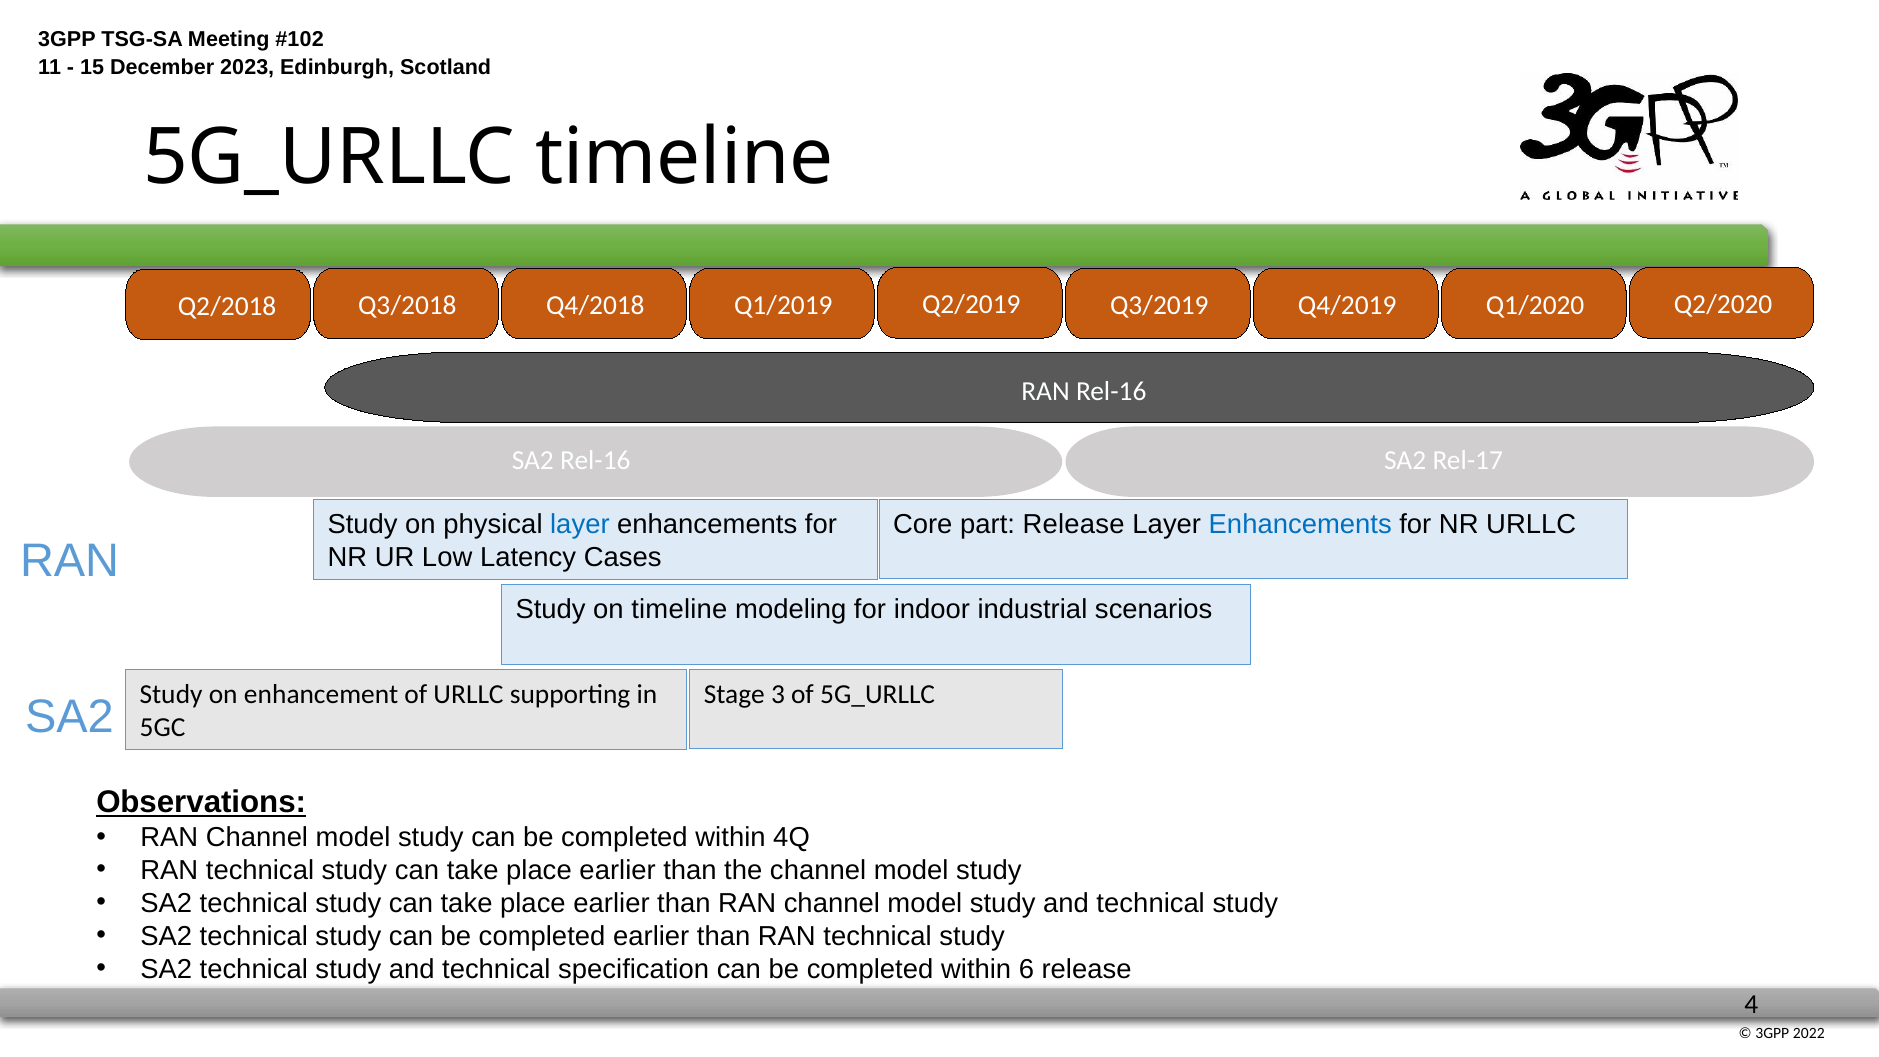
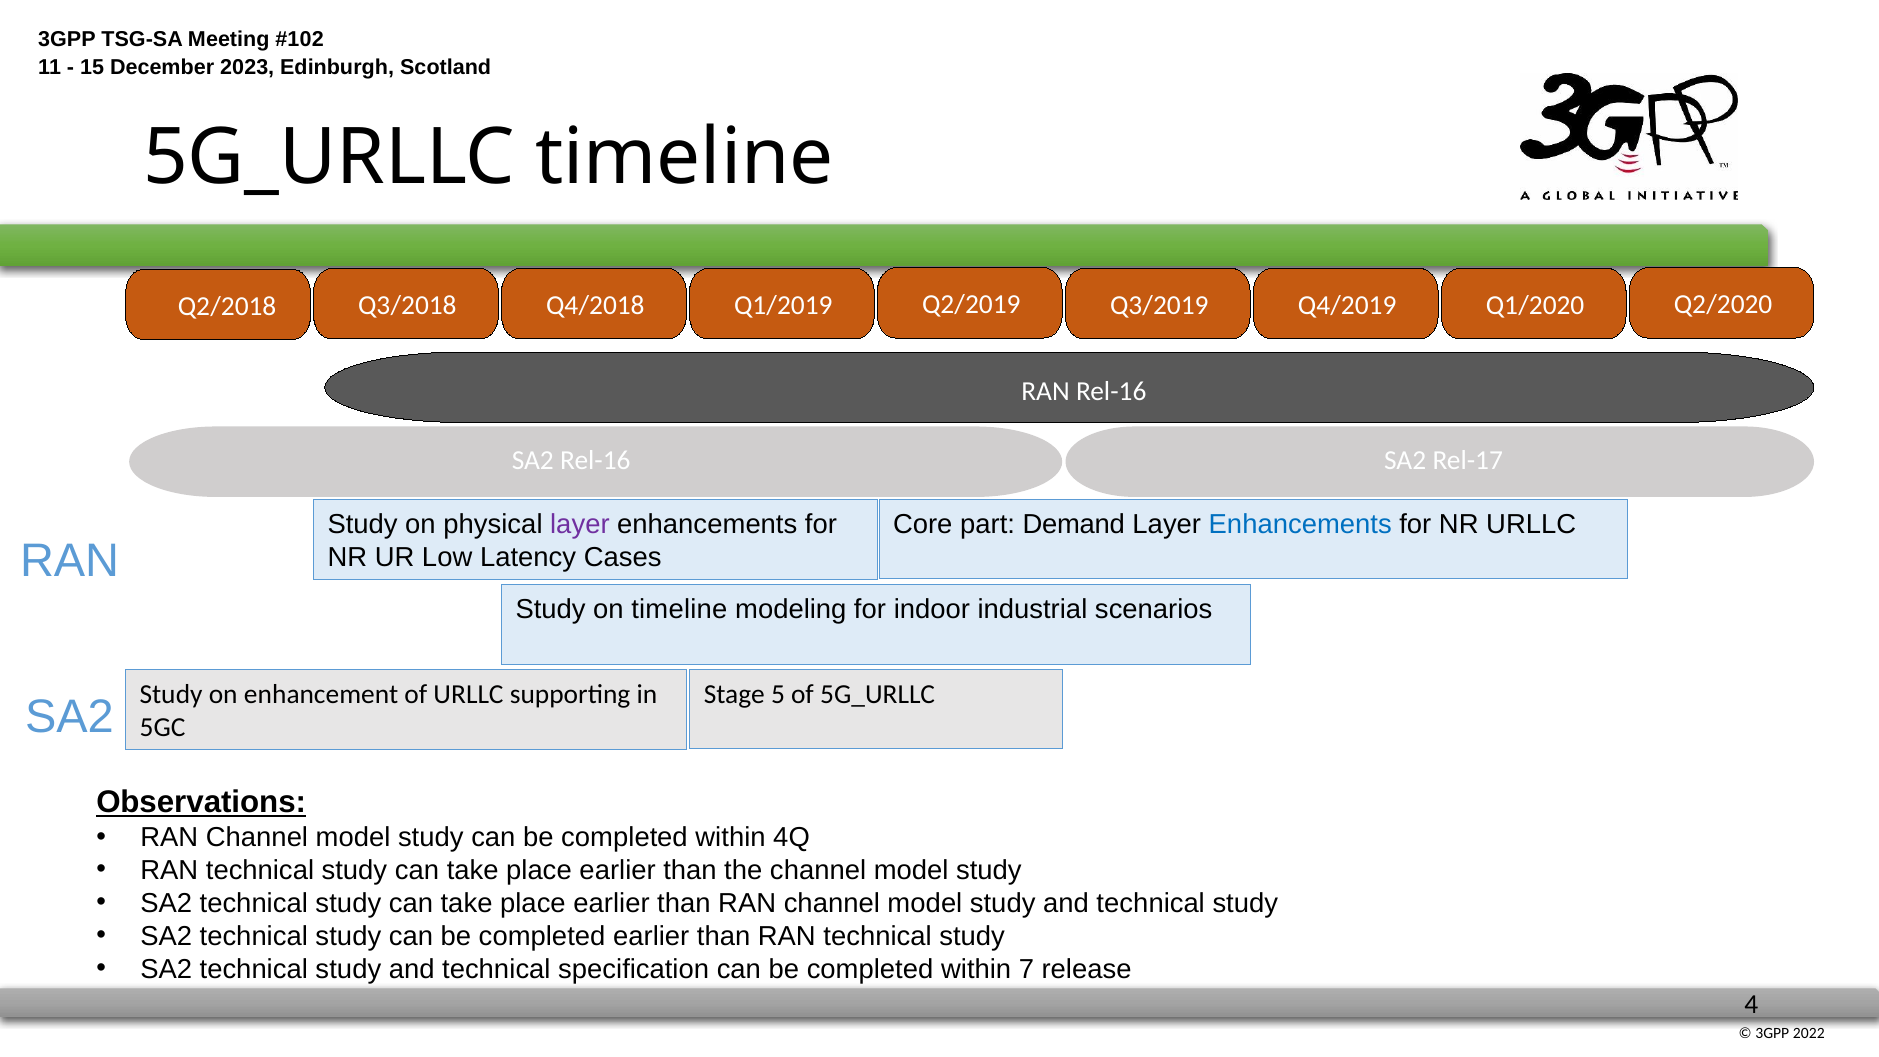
part Release: Release -> Demand (1074, 525)
layer colour: blue -> purple (580, 525)
3: 3 -> 5 (778, 694)
6: 6 -> 7 (1026, 969)
